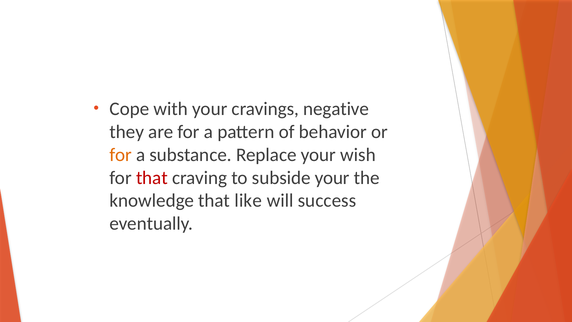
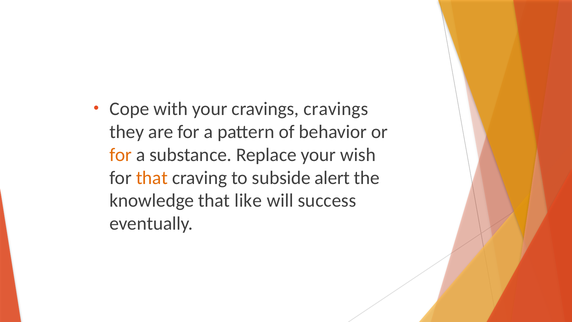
cravings negative: negative -> cravings (336, 109)
that colour: red -> orange (152, 178)
subside your: your -> alert (332, 178)
